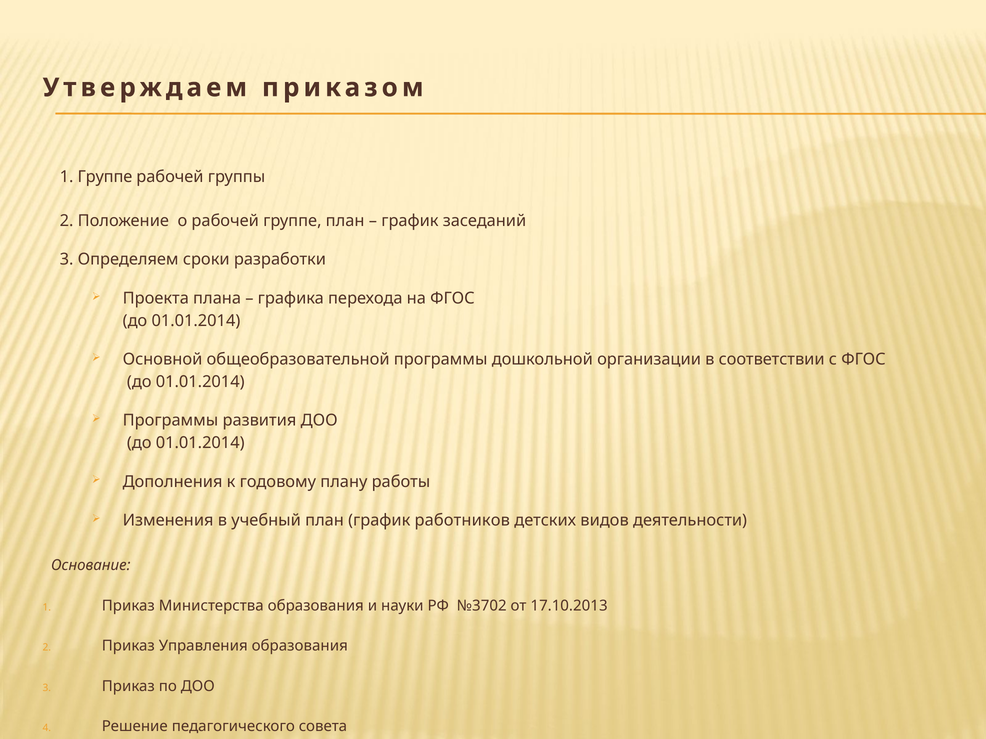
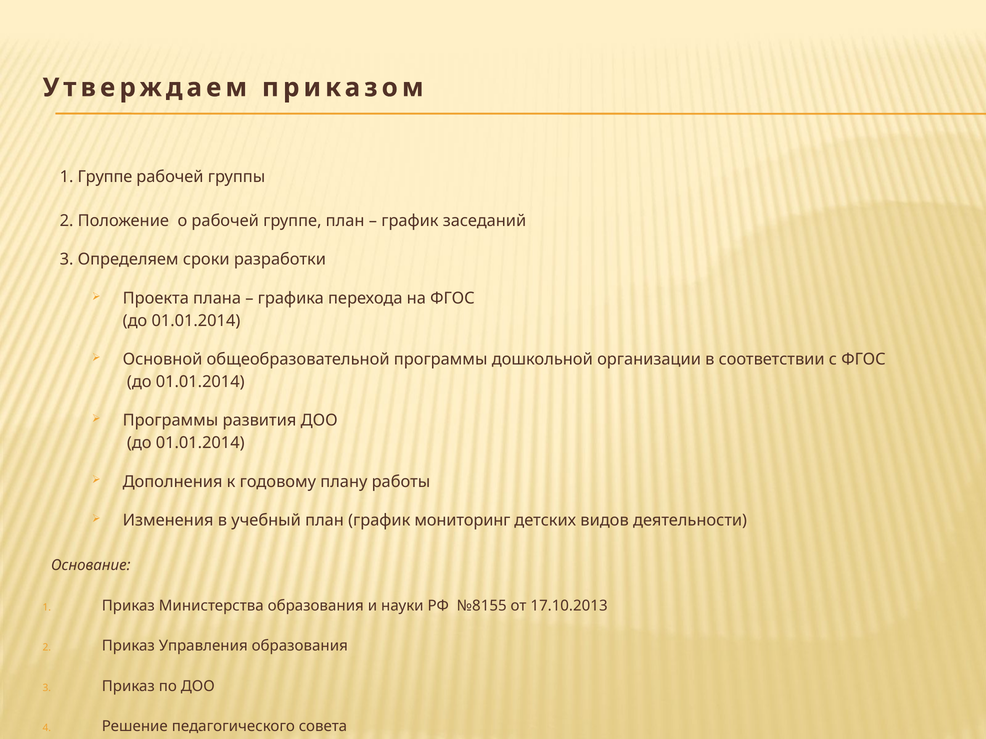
работников: работников -> мониторинг (462, 521)
№3702: №3702 -> №8155 (482, 606)
